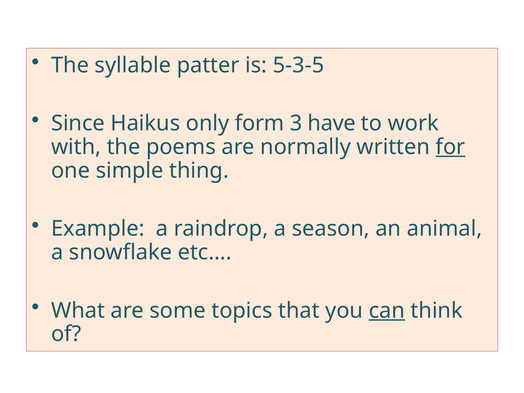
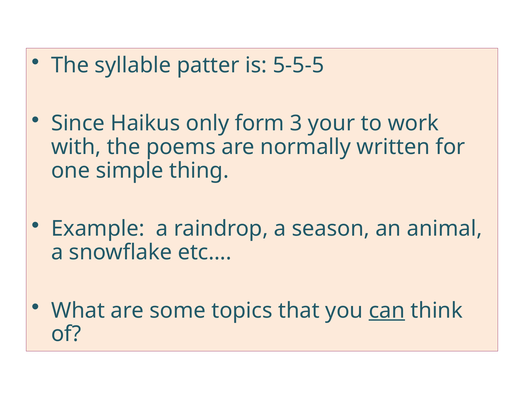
5-3-5: 5-3-5 -> 5-5-5 (298, 65)
have: have -> your (332, 123)
for underline: present -> none (450, 147)
